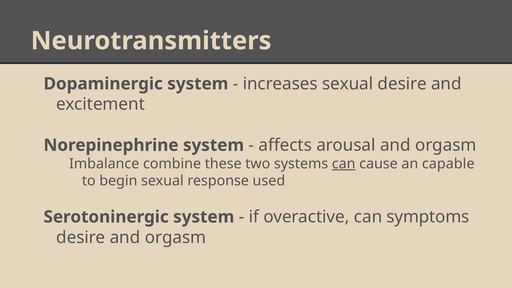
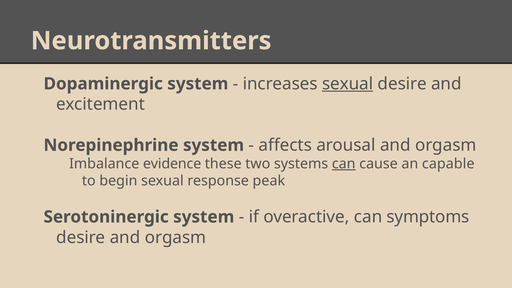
sexual underline: none -> present (348, 84)
combine: combine -> evidence (172, 164)
used: used -> peak (269, 181)
